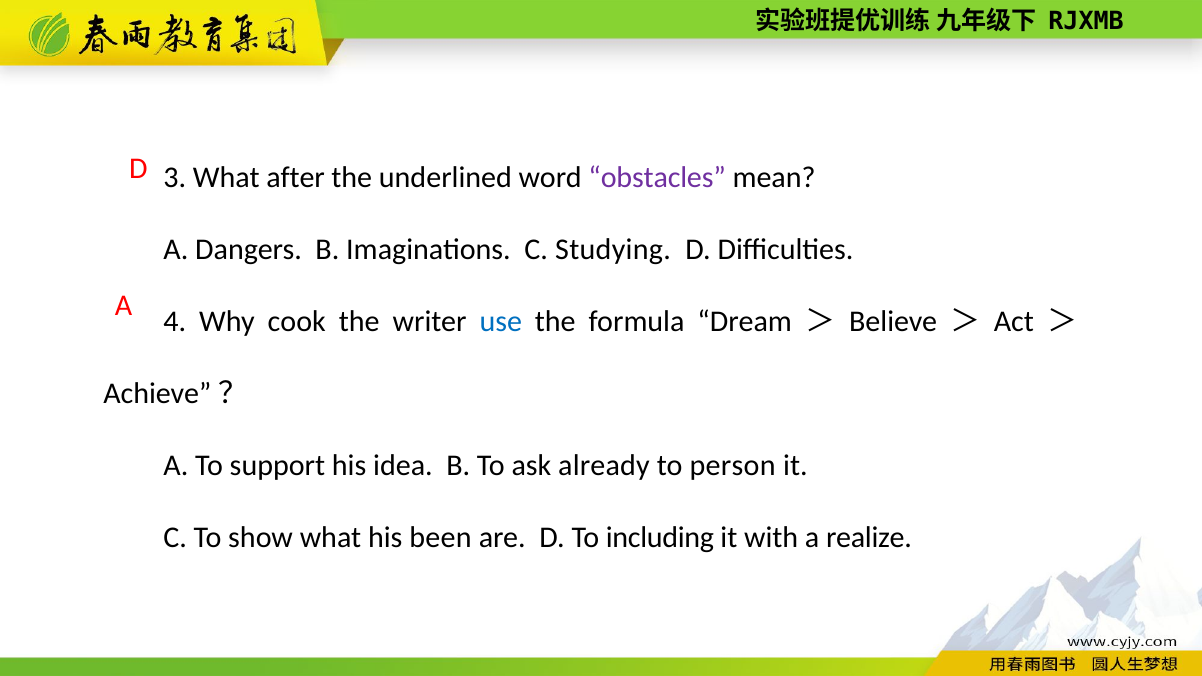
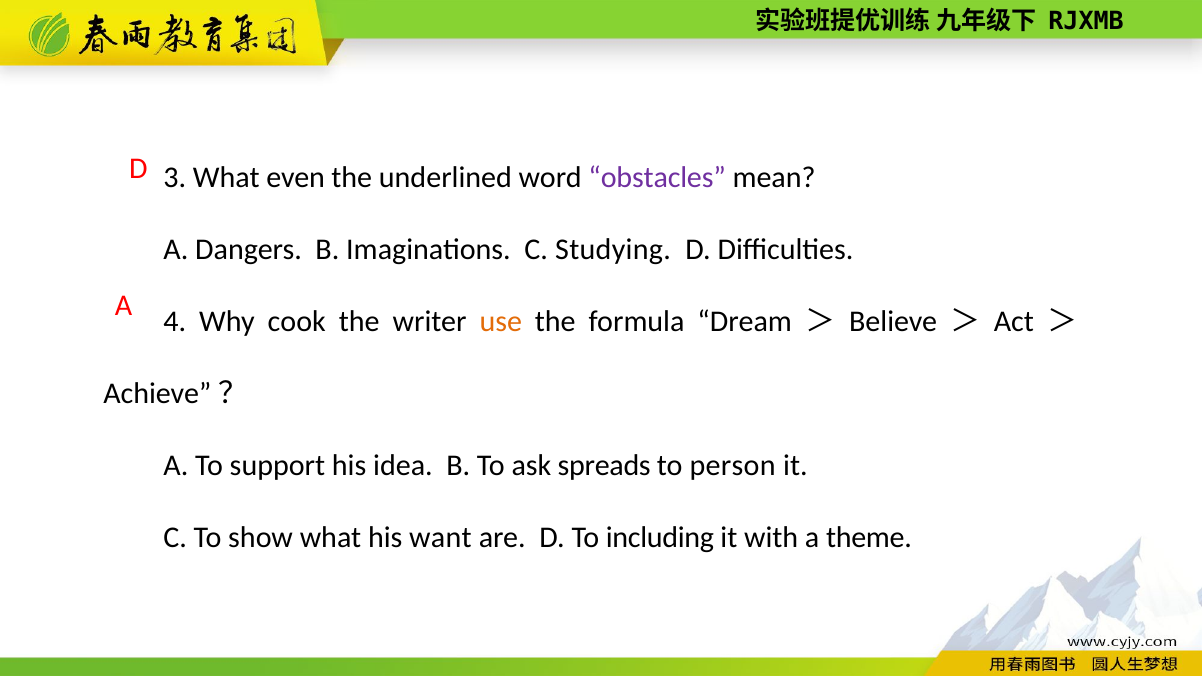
after: after -> even (296, 177)
use colour: blue -> orange (501, 322)
already: already -> spreads (604, 466)
been: been -> want (440, 538)
realize: realize -> theme (869, 538)
